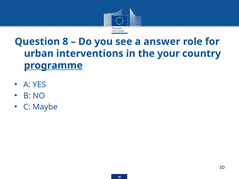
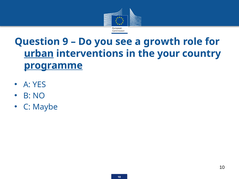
8: 8 -> 9 (65, 42)
answer: answer -> growth (162, 42)
urban underline: none -> present (39, 54)
